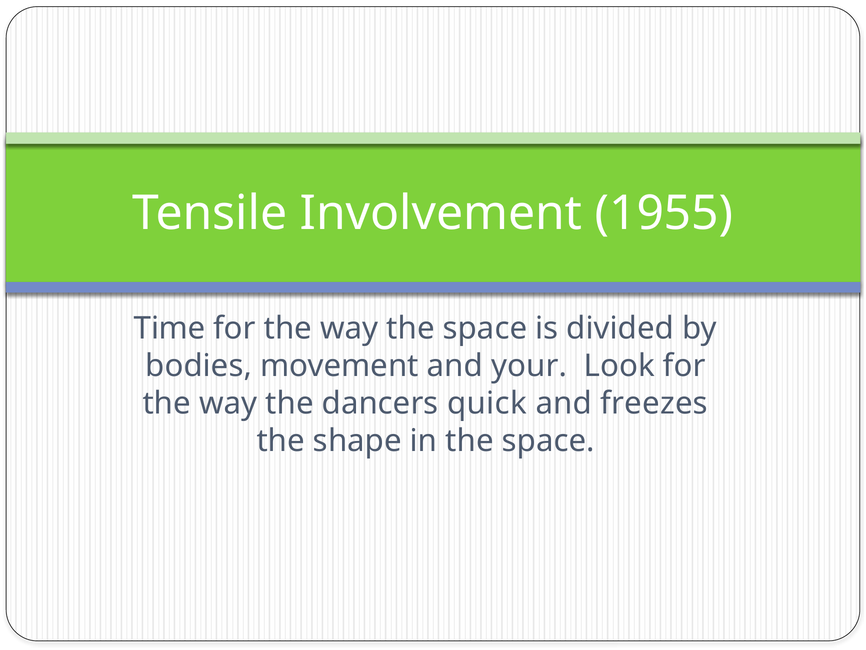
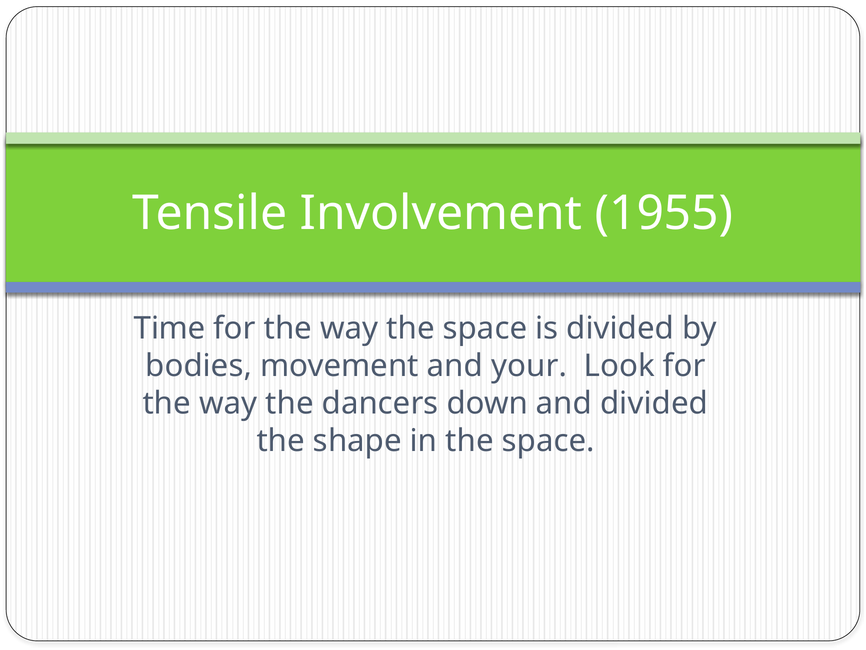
quick: quick -> down (487, 403)
and freezes: freezes -> divided (654, 403)
